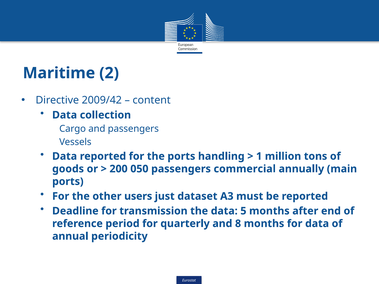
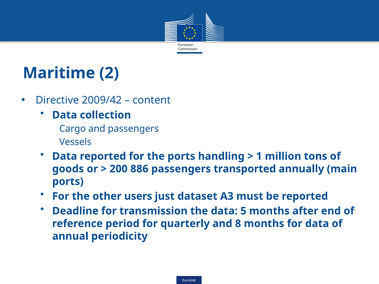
050: 050 -> 886 (139, 169)
commercial: commercial -> transported (245, 169)
